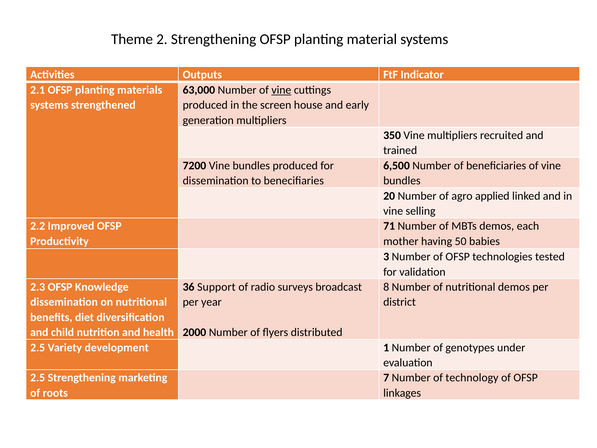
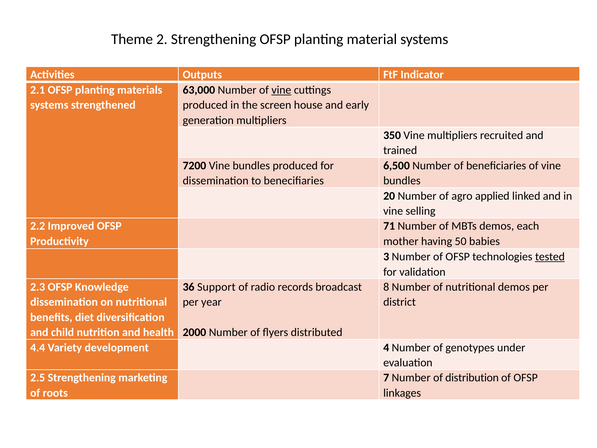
tested underline: none -> present (550, 257)
surveys: surveys -> records (295, 287)
2.5: 2.5 -> 4.4 (38, 347)
1: 1 -> 4 (386, 347)
technology: technology -> distribution (472, 378)
